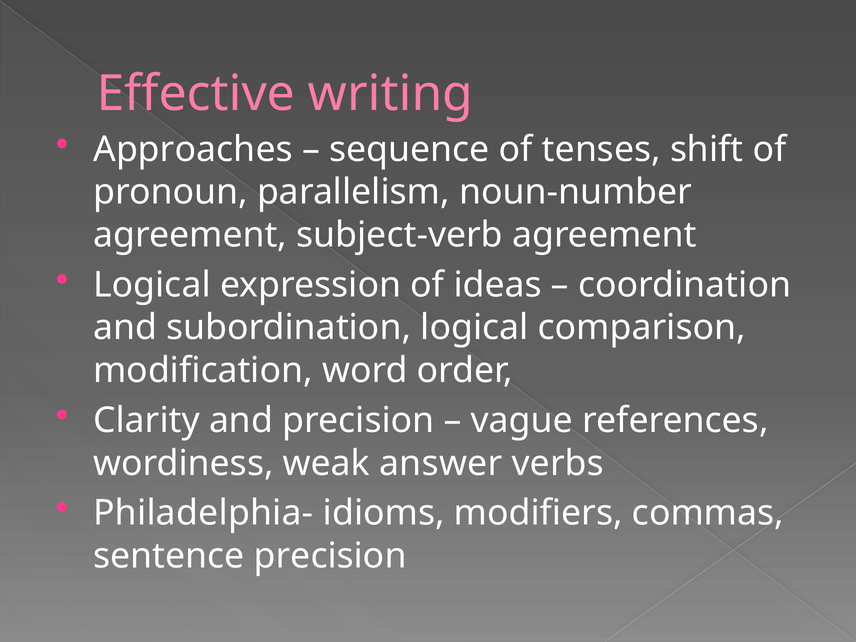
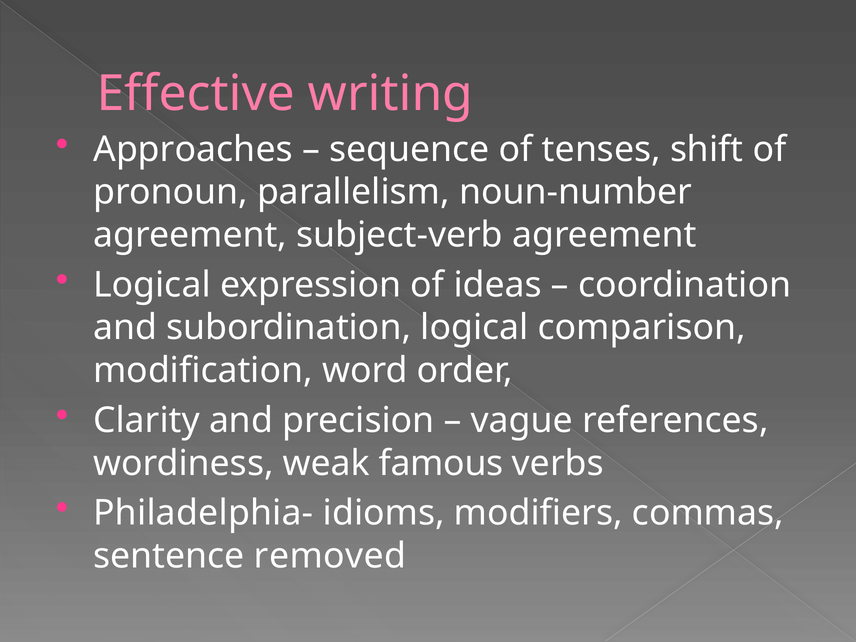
answer: answer -> famous (441, 463)
sentence precision: precision -> removed (330, 556)
